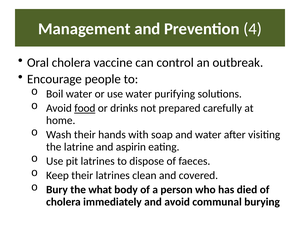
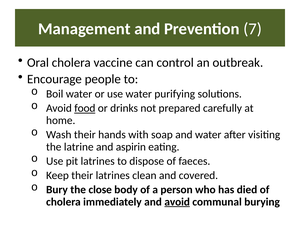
4: 4 -> 7 (253, 29)
what: what -> close (100, 190)
avoid underline: none -> present (177, 202)
